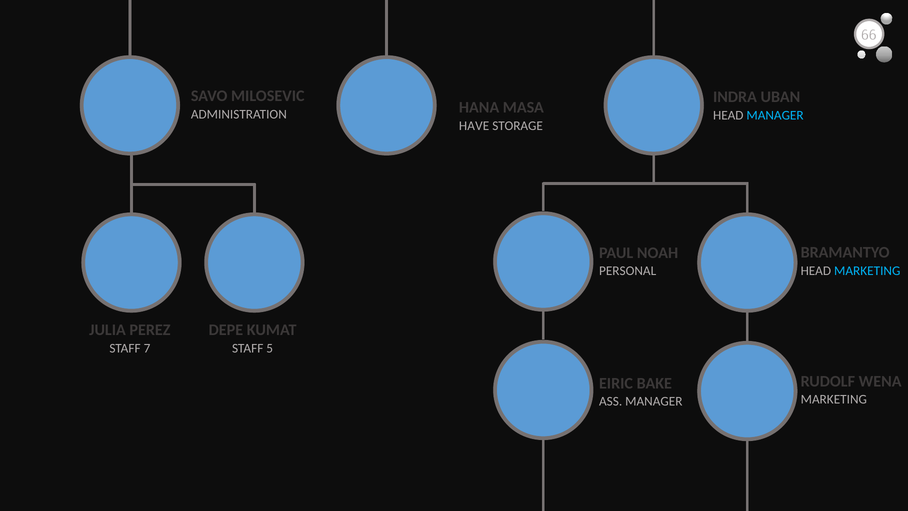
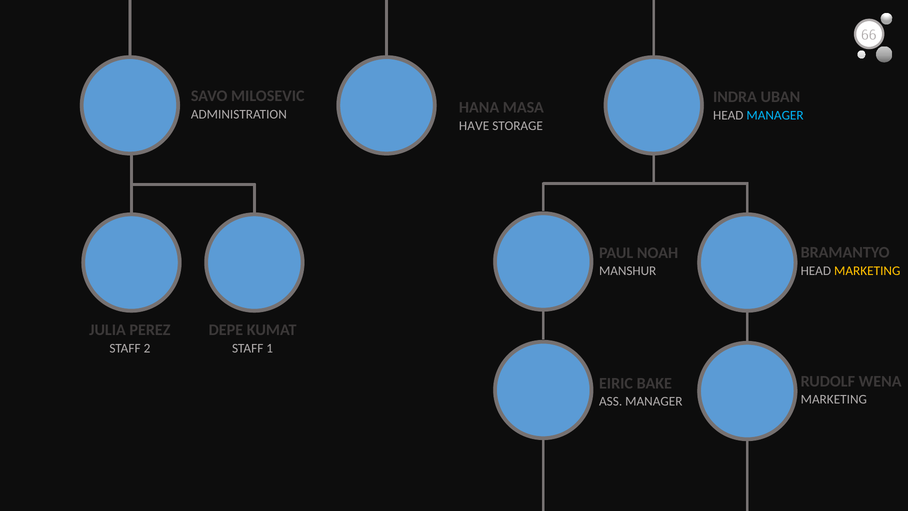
MARKETING colour: light blue -> yellow (867, 271)
PERSONAL: PERSONAL -> MANSHUR (628, 271)
7: 7 -> 2 (147, 348)
5: 5 -> 1 (270, 348)
